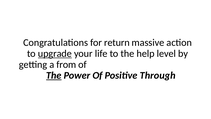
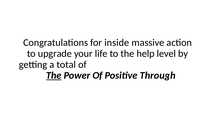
return: return -> inside (117, 42)
upgrade underline: present -> none (55, 53)
from: from -> total (66, 64)
